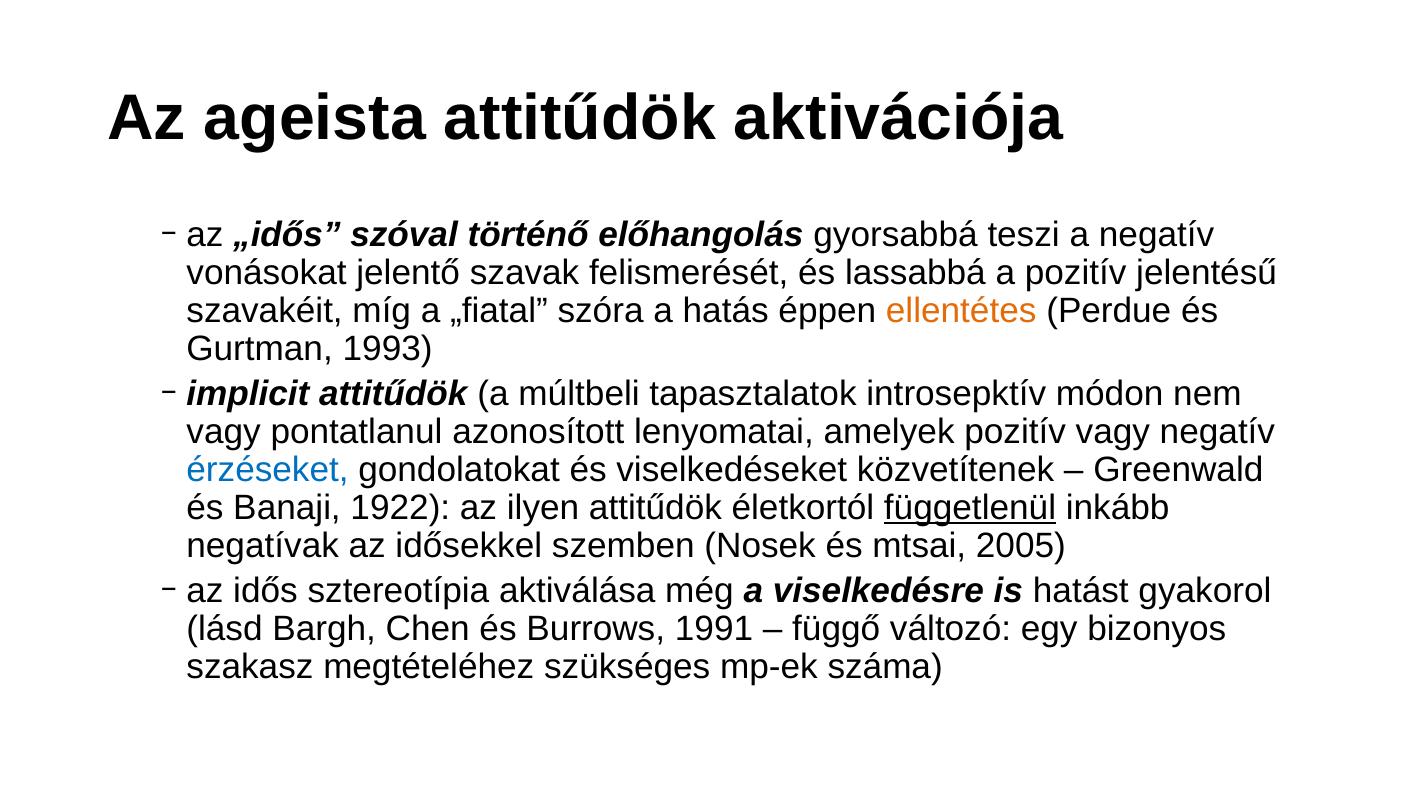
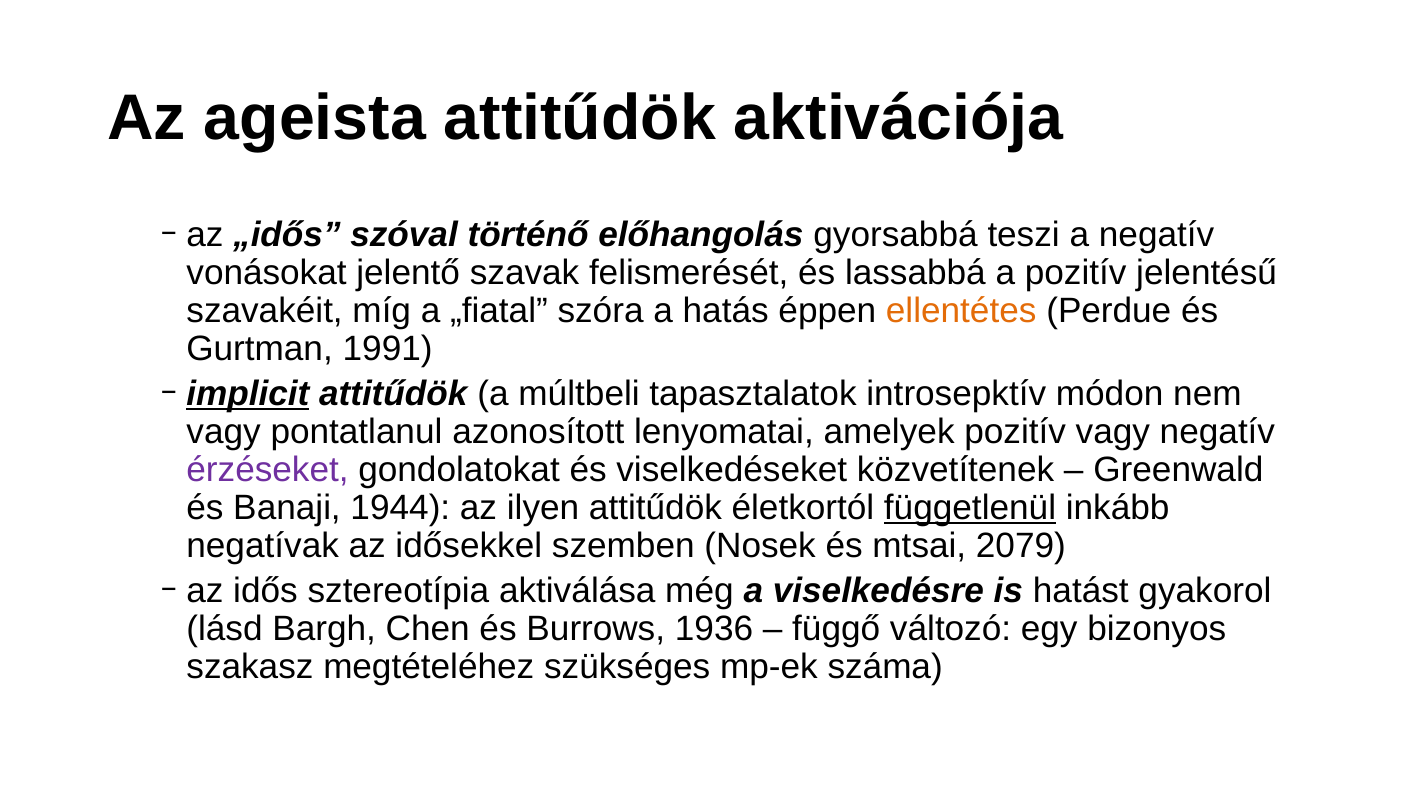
1993: 1993 -> 1991 (388, 349)
implicit underline: none -> present (248, 394)
érzéseket colour: blue -> purple (268, 470)
1922: 1922 -> 1944 (400, 508)
2005: 2005 -> 2079 (1021, 546)
1991: 1991 -> 1936 (714, 629)
